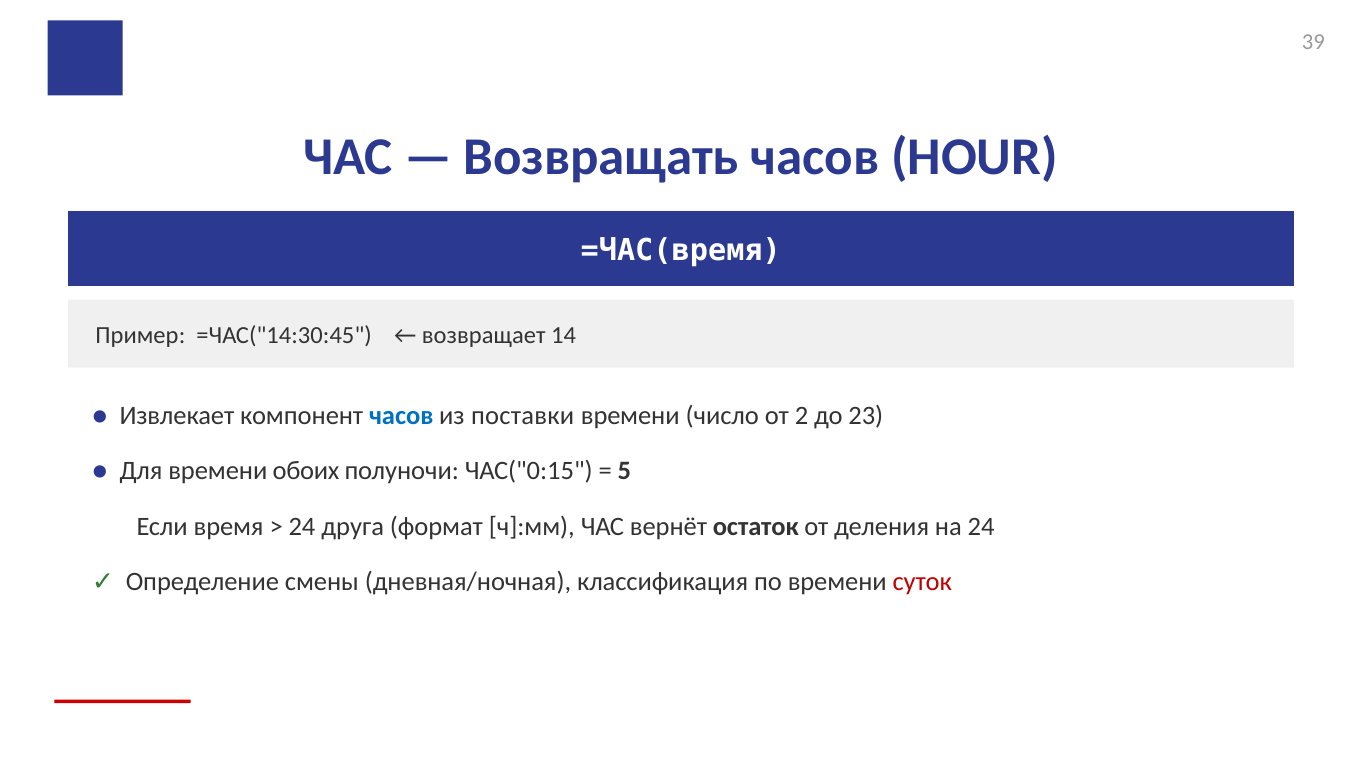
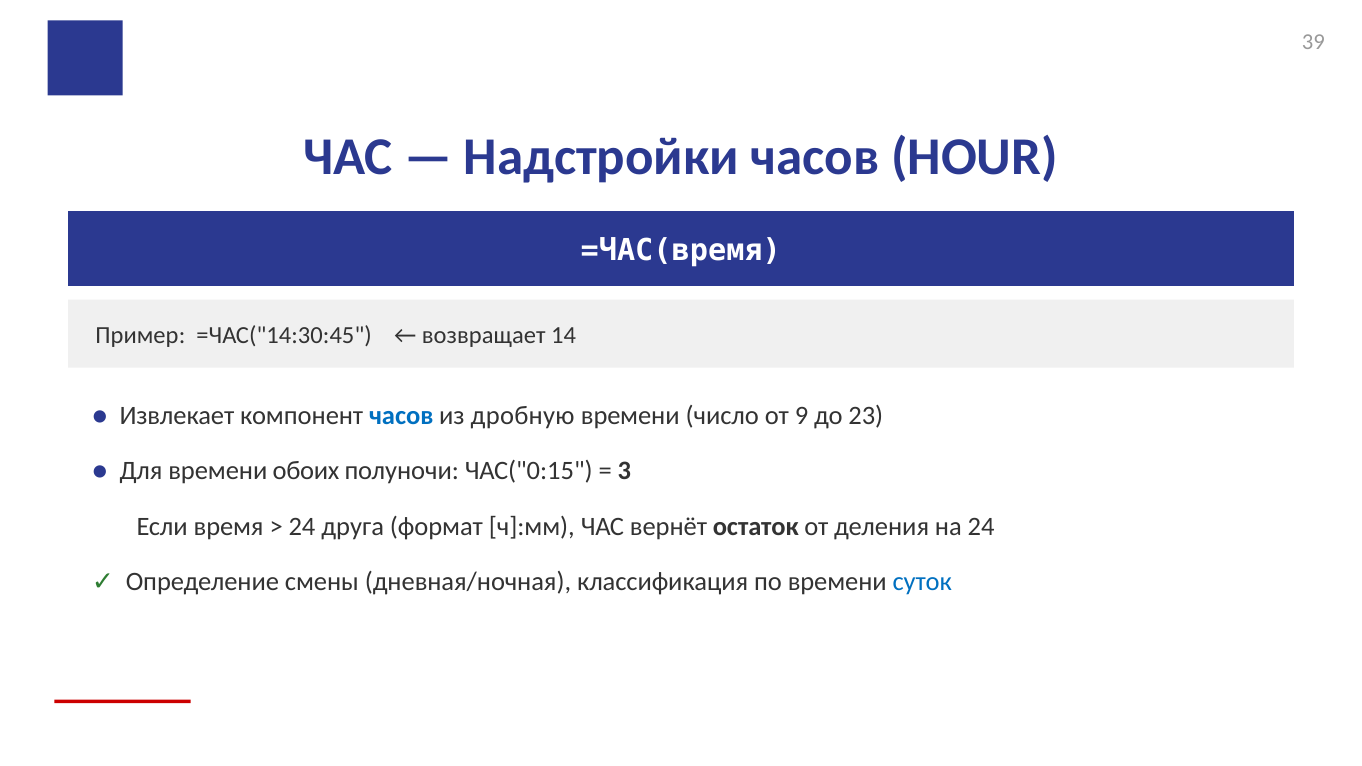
Возвращать: Возвращать -> Надстройки (601, 157)
поставки: поставки -> дробную (523, 416)
2: 2 -> 9 (801, 416)
5: 5 -> 3 (624, 471)
суток colour: red -> blue (922, 582)
